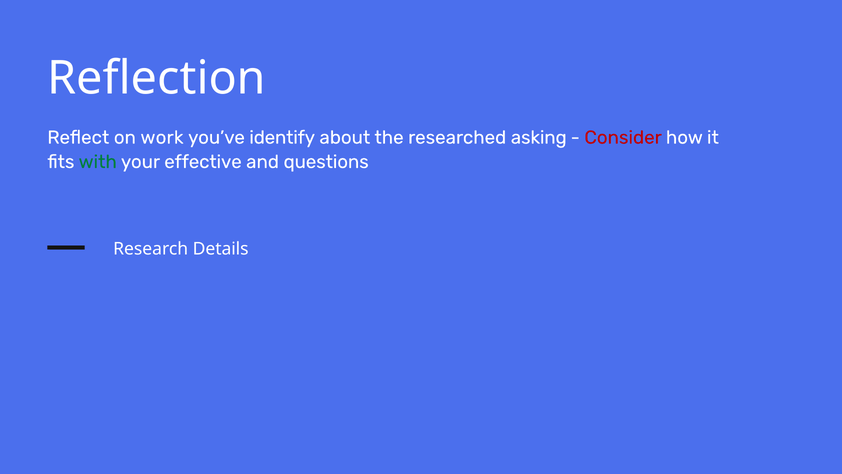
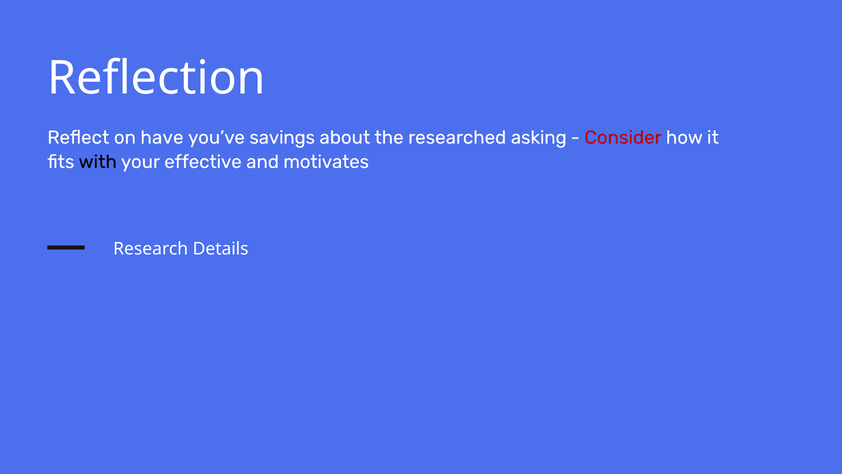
work: work -> have (162, 137)
identify: identify -> savings (282, 137)
with colour: green -> black (98, 162)
questions: questions -> motivates (326, 162)
